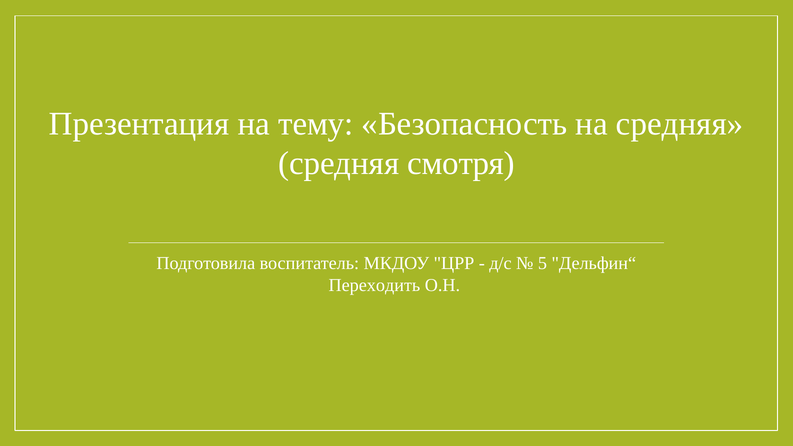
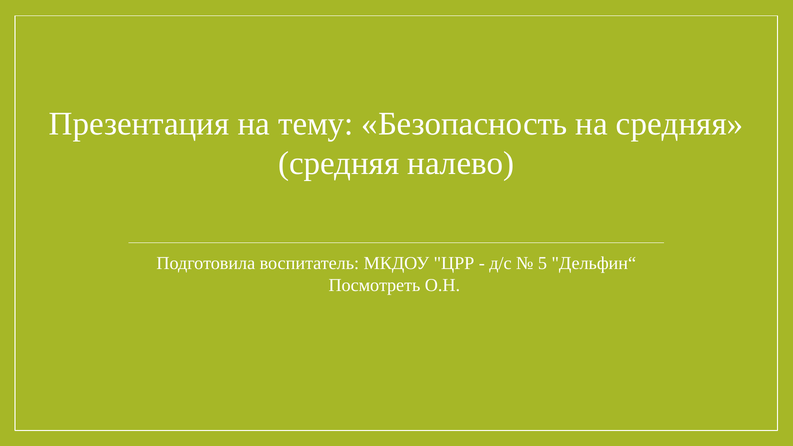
смотря: смотря -> налево (461, 163)
Переходить: Переходить -> Посмотреть (374, 285)
